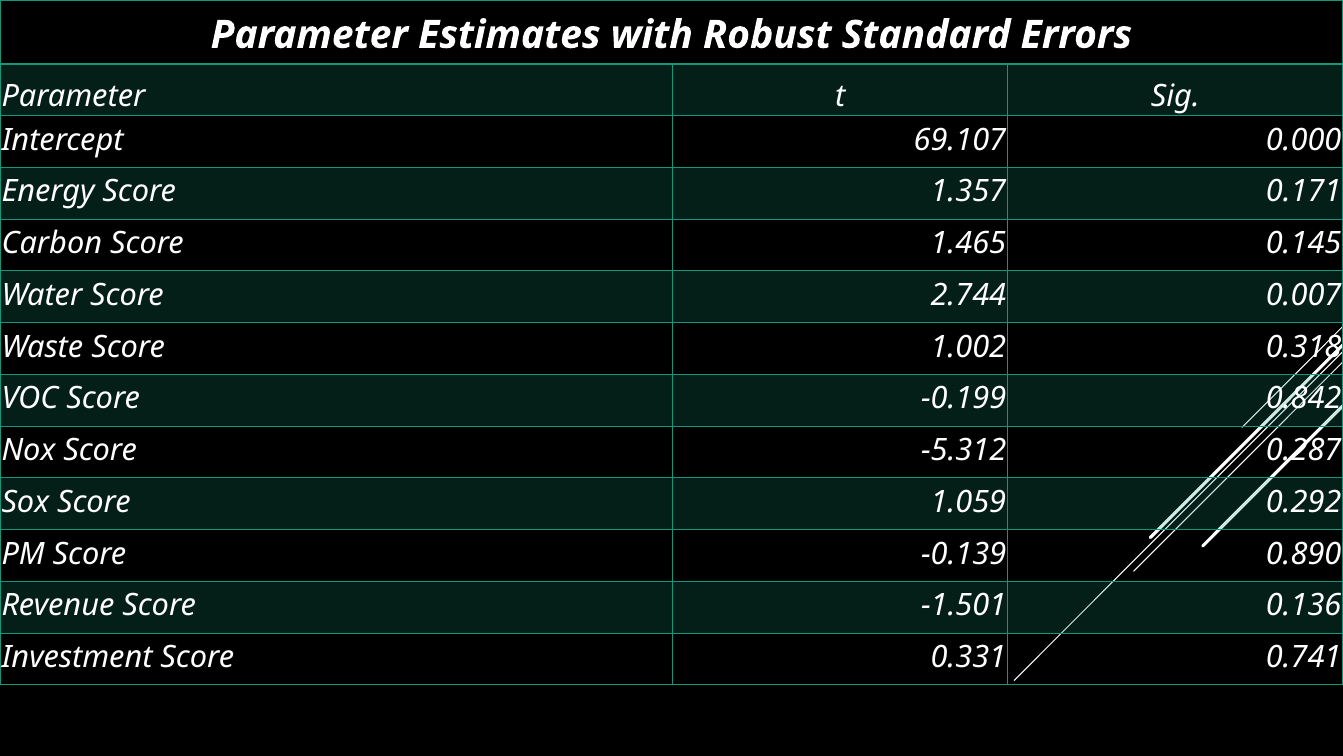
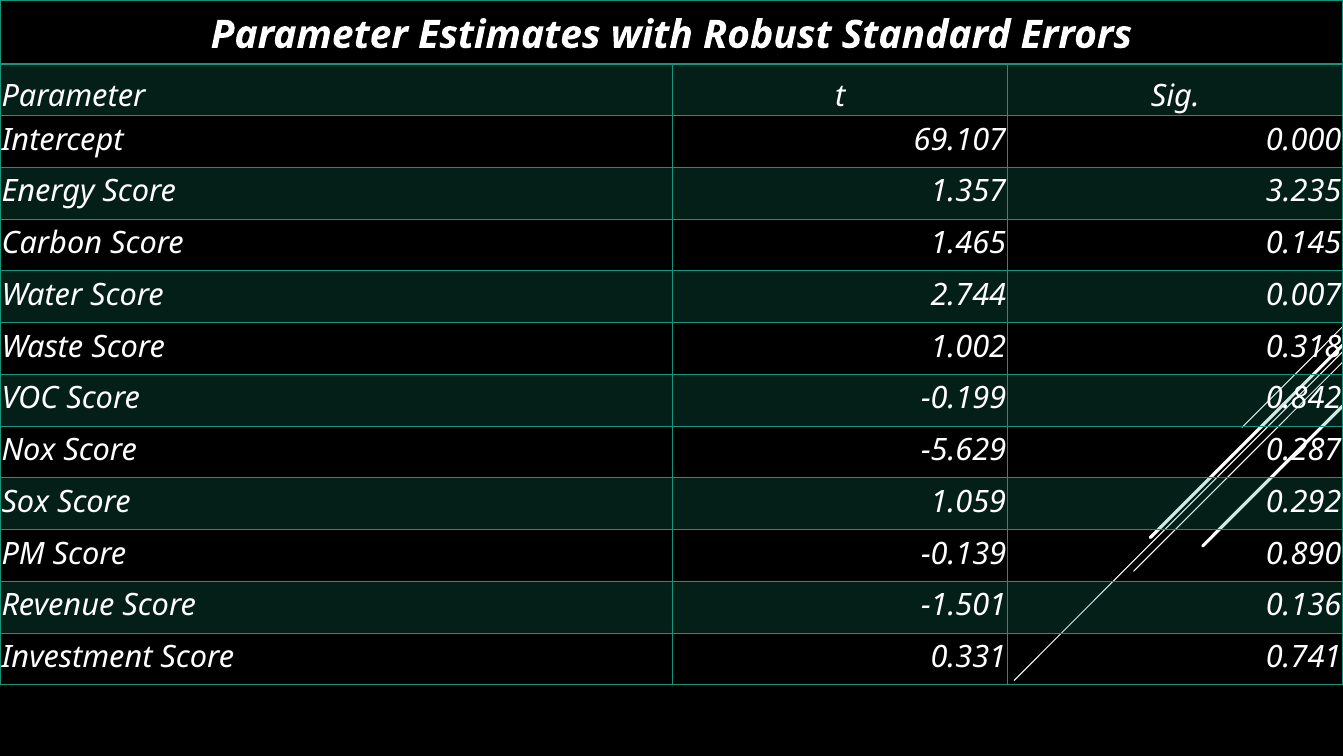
0.171: 0.171 -> 3.235 (1304, 192)
-5.312: -5.312 -> -5.629 (964, 450)
